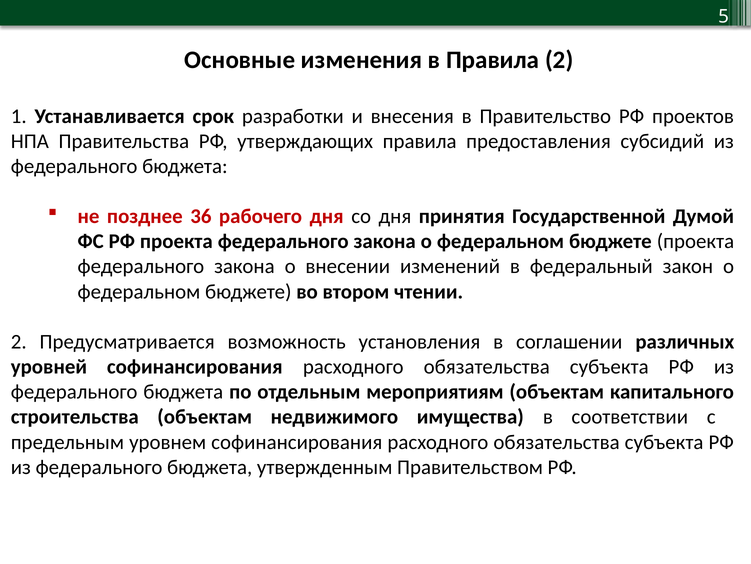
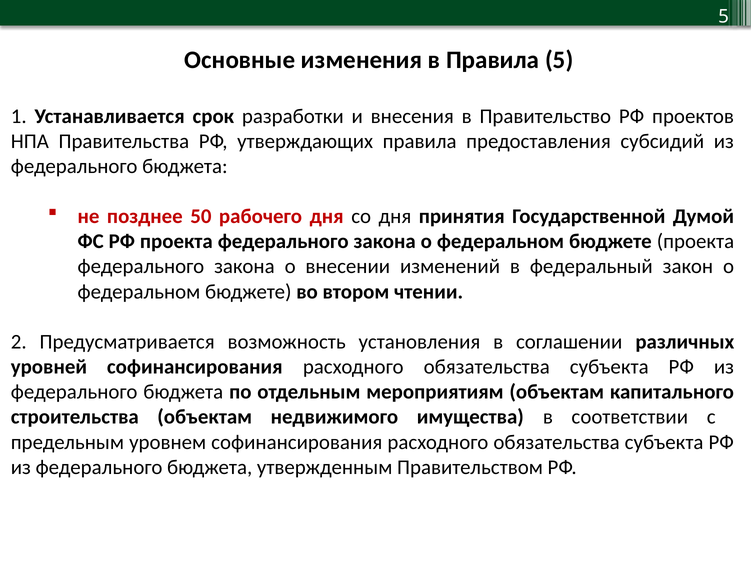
Правила 2: 2 -> 5 (559, 60)
36: 36 -> 50 (201, 216)
